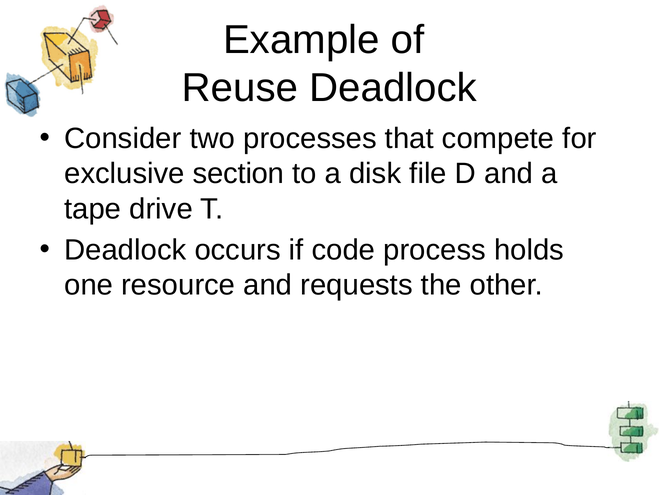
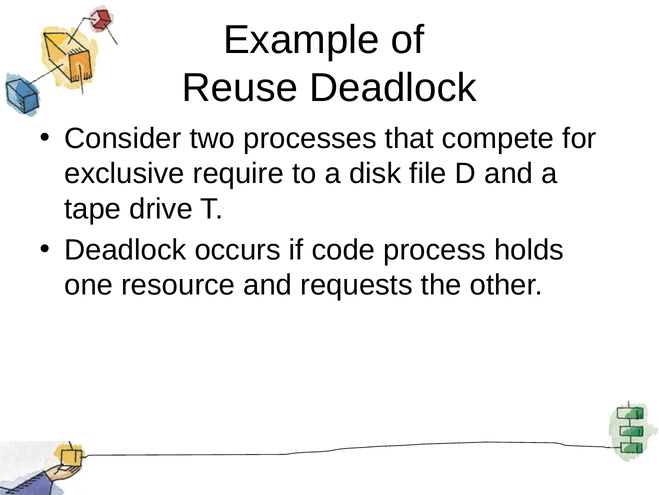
section: section -> require (238, 173)
